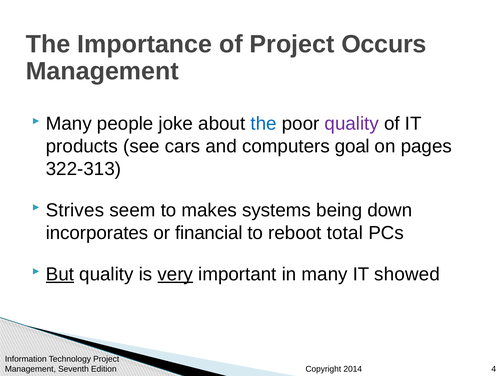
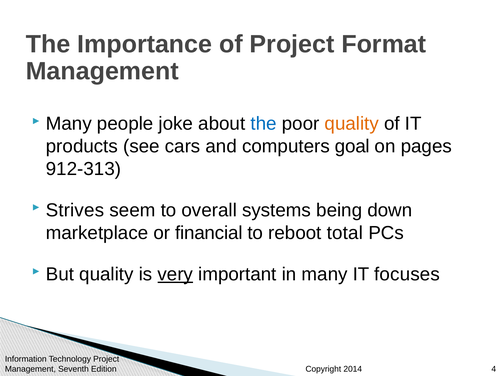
Occurs: Occurs -> Format (384, 44)
quality colour: purple -> orange (352, 124)
322-313: 322-313 -> 912-313 (83, 169)
makes: makes -> overall (209, 210)
incorporates: incorporates -> marketplace (97, 233)
But underline: present -> none (60, 274)
showed: showed -> focuses (407, 274)
